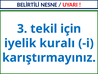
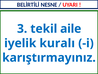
için: için -> aile (71, 29)
